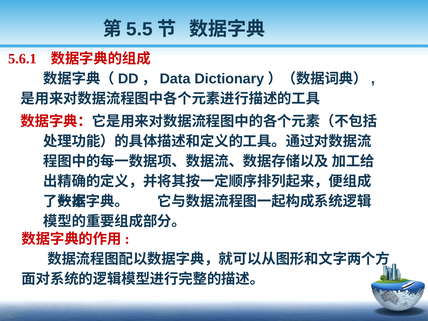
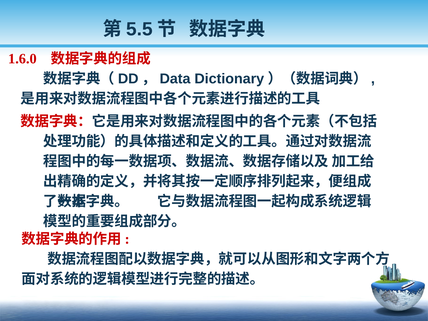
5.6.1: 5.6.1 -> 1.6.0 (22, 59)
